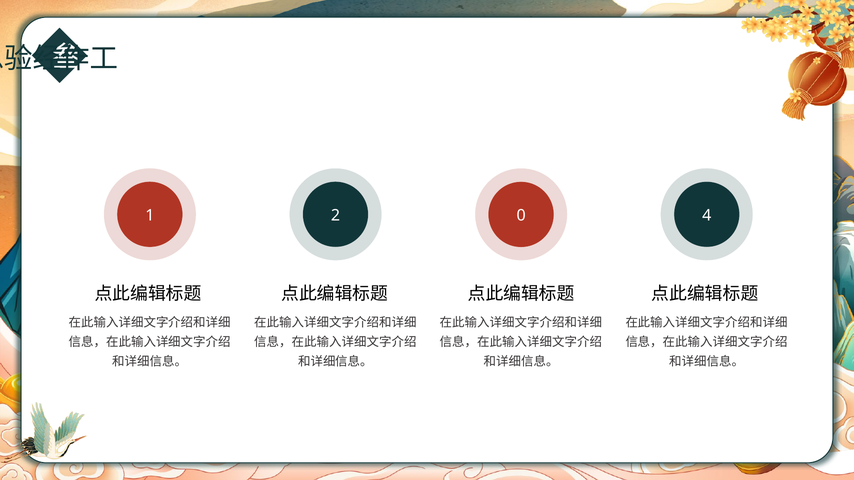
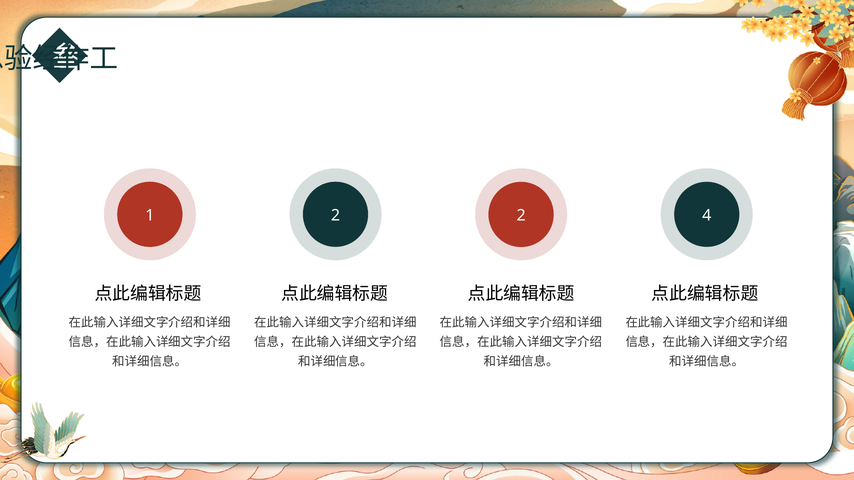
2 0: 0 -> 2 (521, 216)
